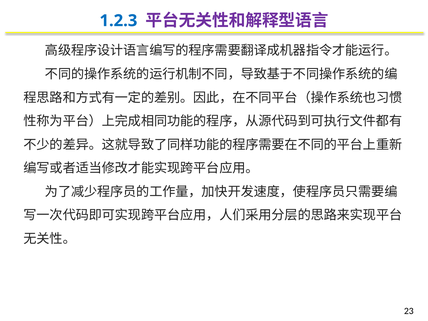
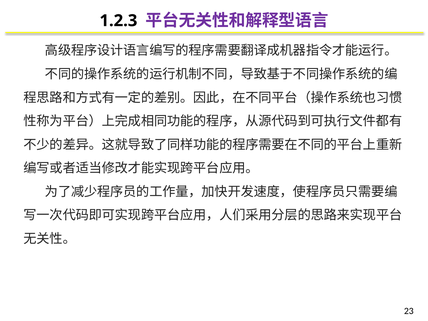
1.2.3 colour: blue -> black (118, 21)
